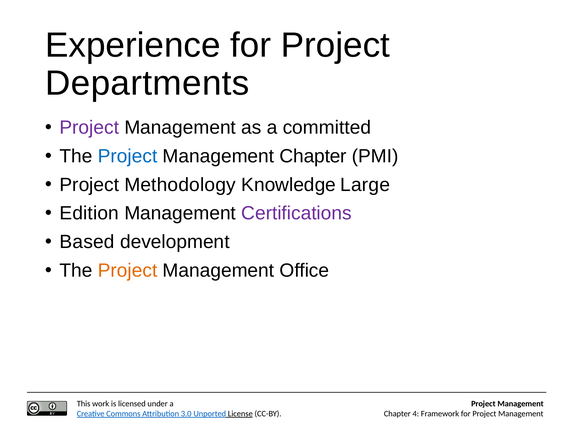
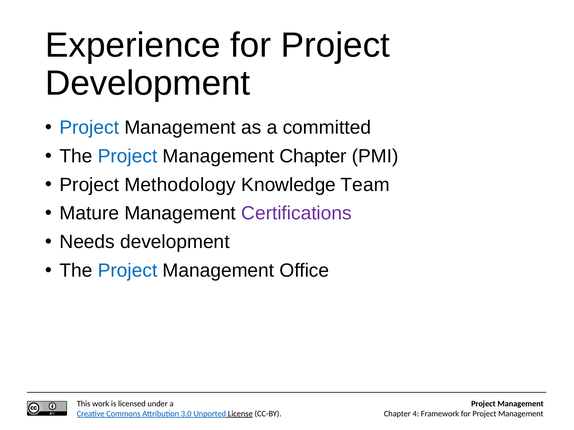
Departments: Departments -> Development (148, 83)
Project colour: purple -> blue (89, 128)
Large: Large -> Team (365, 185)
Edition: Edition -> Mature (89, 214)
Based: Based -> Needs (87, 242)
Project colour: orange -> blue (128, 271)
